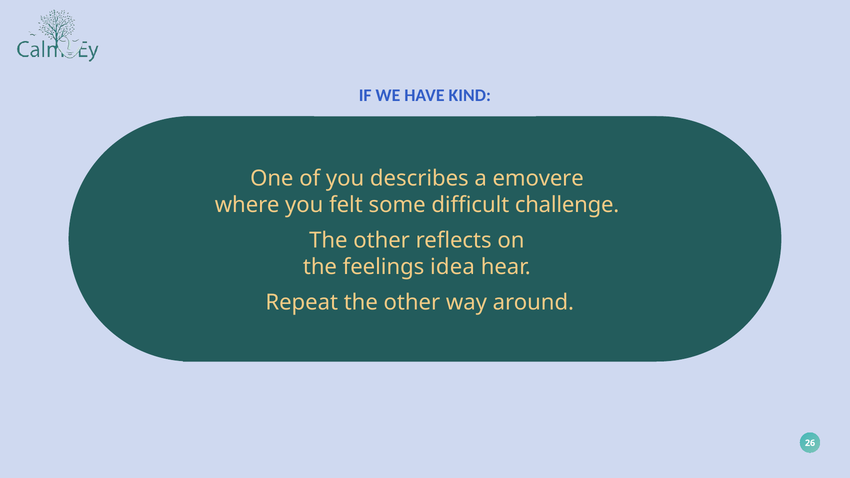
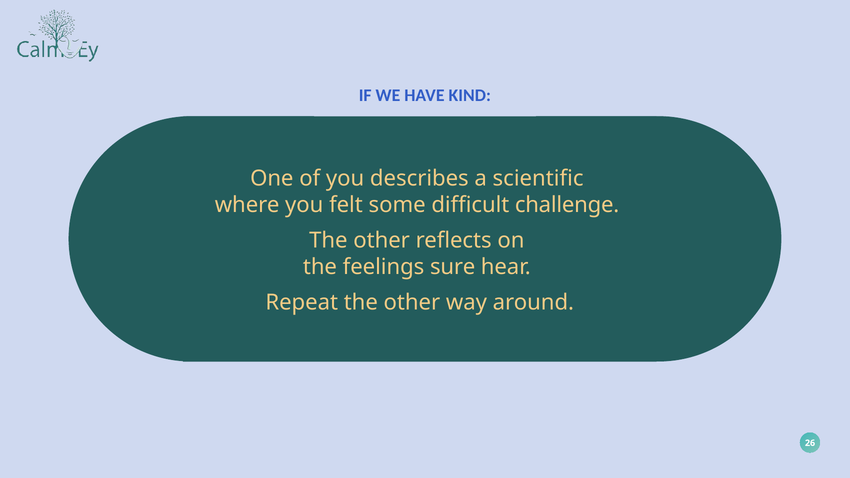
emovere: emovere -> scientific (538, 179)
idea: idea -> sure (453, 267)
